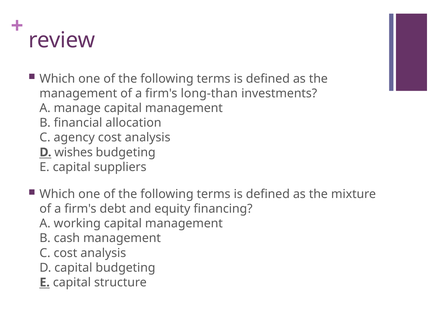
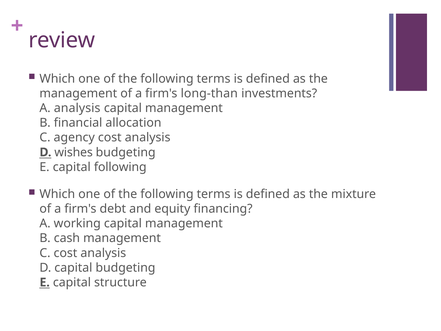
A manage: manage -> analysis (77, 108)
capital suppliers: suppliers -> following (120, 167)
